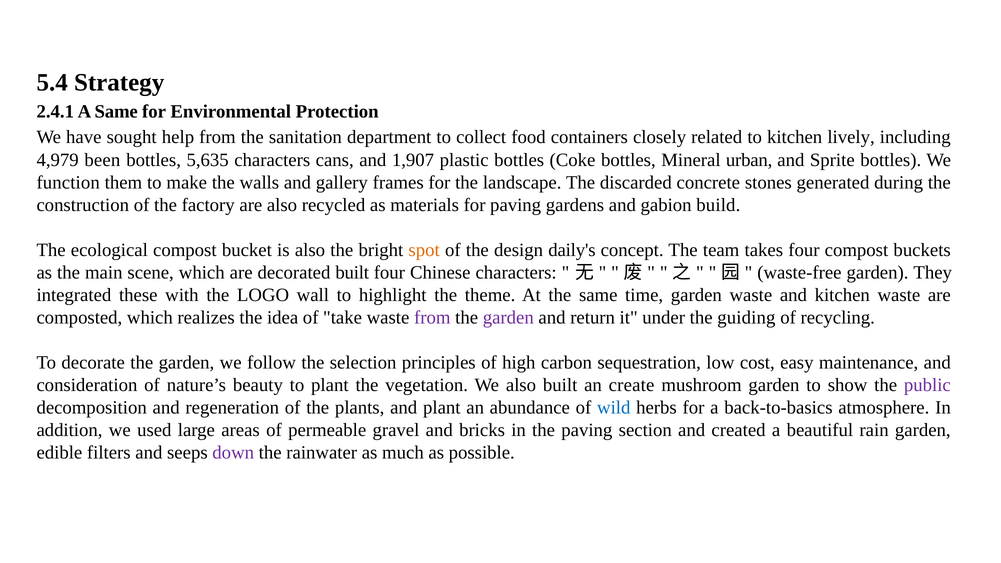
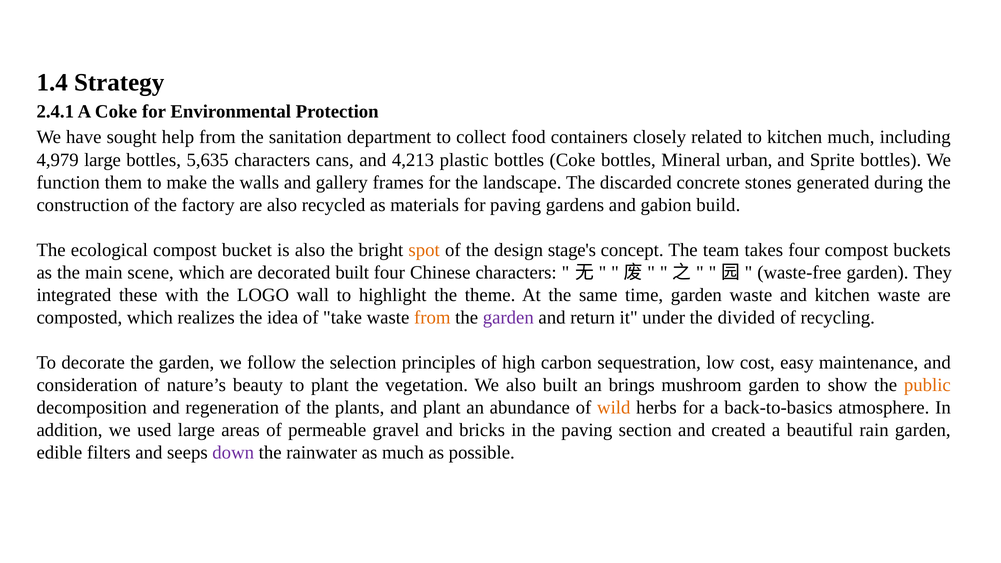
5.4: 5.4 -> 1.4 (52, 83)
A Same: Same -> Coke (116, 112)
kitchen lively: lively -> much (851, 137)
4,979 been: been -> large (103, 160)
1,907: 1,907 -> 4,213 (413, 160)
daily's: daily's -> stage's (572, 250)
from colour: purple -> orange (432, 317)
guiding: guiding -> divided (746, 317)
create: create -> brings (632, 385)
public colour: purple -> orange (927, 385)
wild colour: blue -> orange (614, 408)
